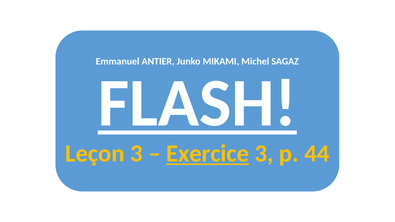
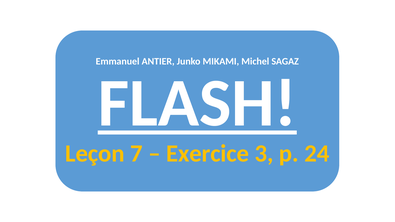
Leçon 3: 3 -> 7 (136, 154)
Exercice underline: present -> none (208, 154)
44: 44 -> 24 (317, 154)
